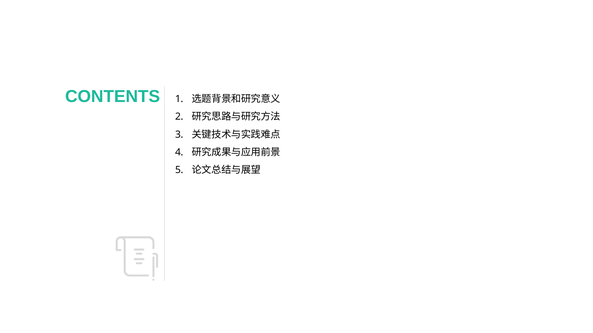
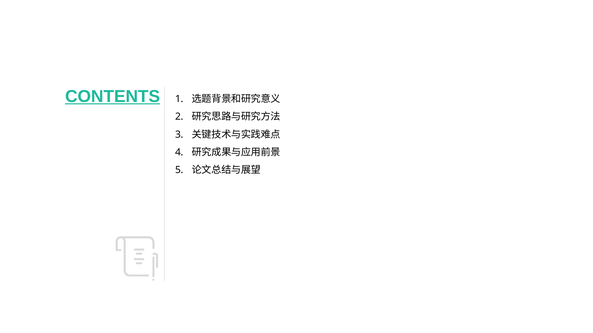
CONTENTS underline: none -> present (113, 96)
